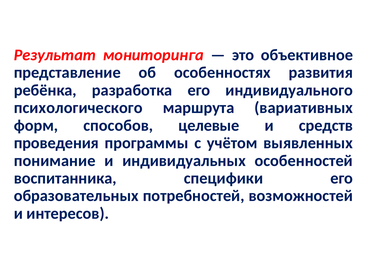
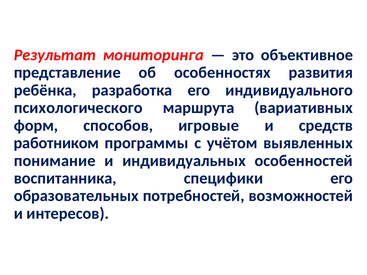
целевые: целевые -> игровые (209, 126)
проведения: проведения -> работником (56, 143)
